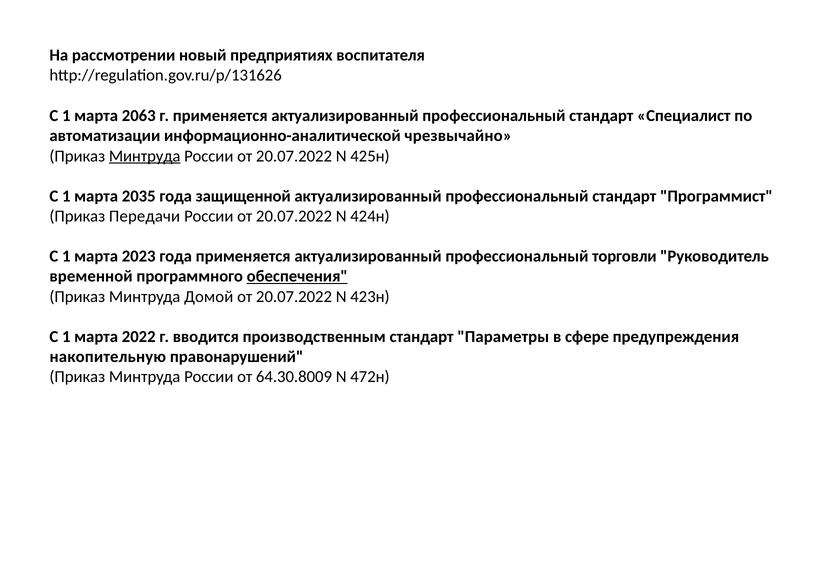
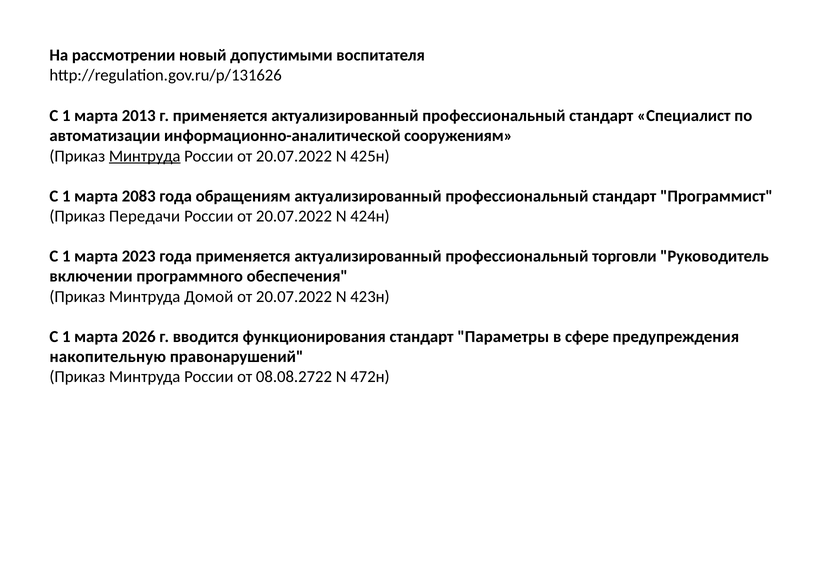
предприятиях: предприятиях -> допустимыми (281, 55)
2063: 2063 -> 2013 (139, 116)
чрезвычайно: чрезвычайно -> сооружениям (458, 136)
2035: 2035 -> 2083 (139, 196)
защищенной: защищенной -> обращениям (243, 196)
временной: временной -> включении (91, 276)
обеспечения underline: present -> none (297, 276)
2022: 2022 -> 2026 (139, 337)
производственным: производственным -> функционирования (314, 337)
64.30.8009: 64.30.8009 -> 08.08.2722 (294, 377)
